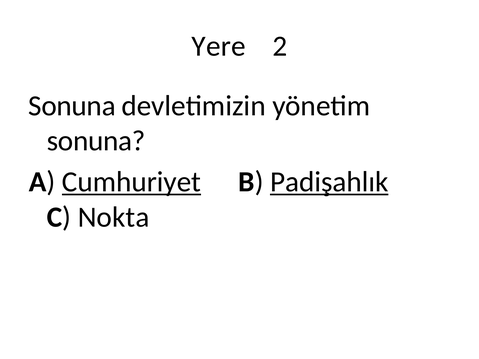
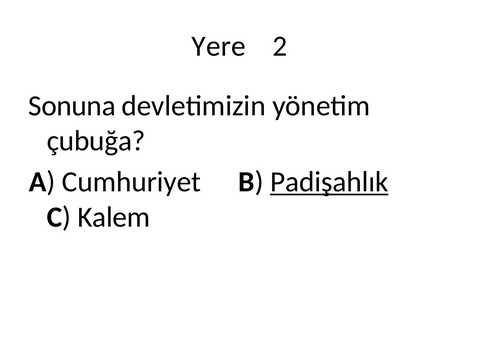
sonuna: sonuna -> çubuğa (96, 141)
Cumhuriyet underline: present -> none (131, 182)
Nokta: Nokta -> Kalem (114, 217)
